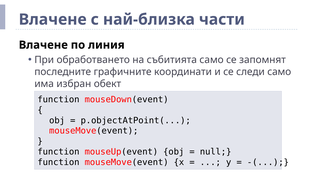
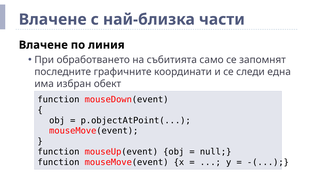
следи само: само -> една (279, 72)
